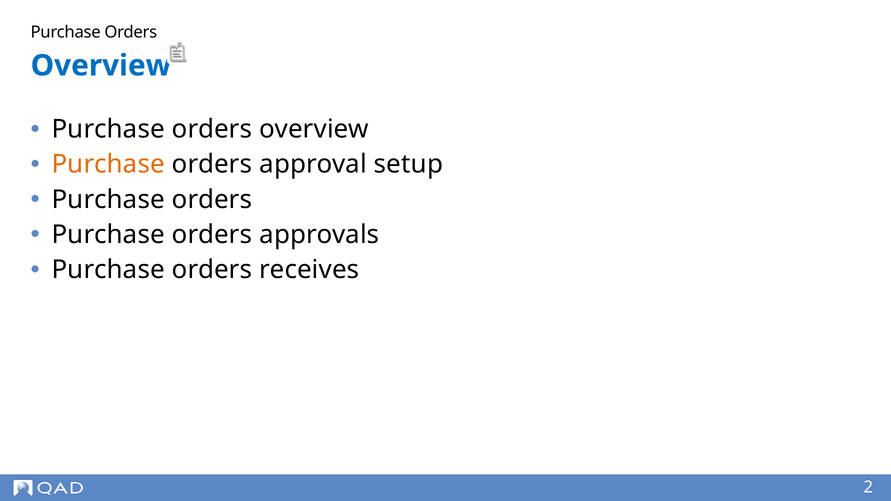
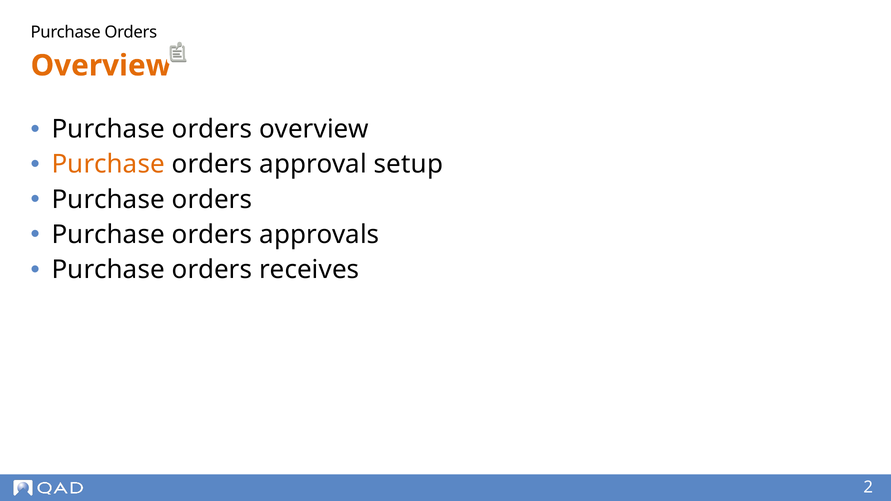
Overview colour: blue -> orange (101, 66)
